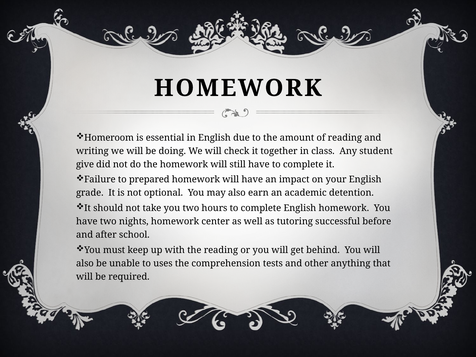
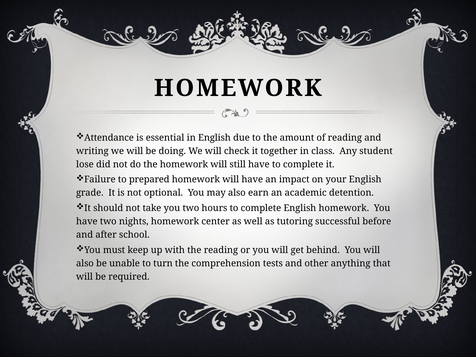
Homeroom: Homeroom -> Attendance (109, 138)
give: give -> lose (85, 164)
uses: uses -> turn (163, 263)
